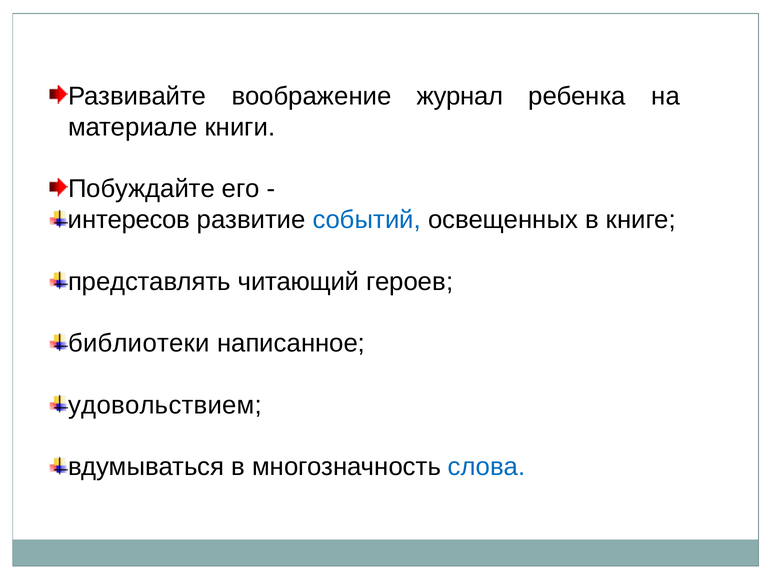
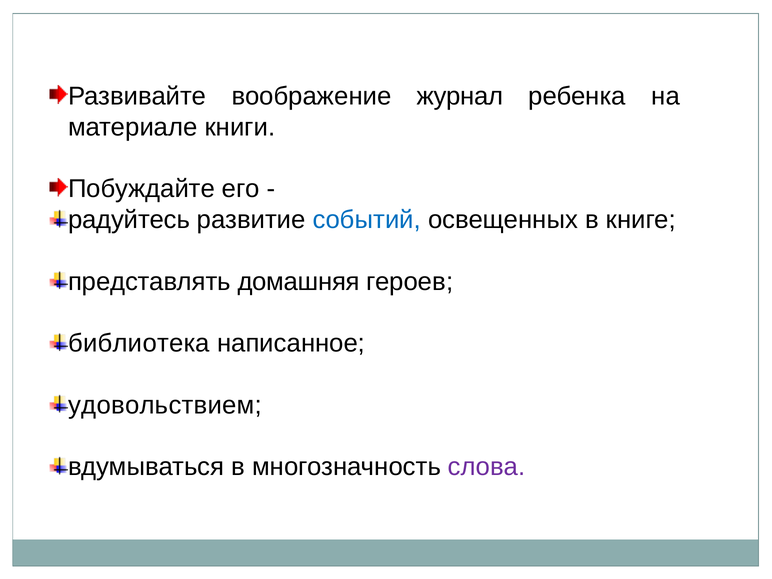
интересов: интересов -> радуйтесь (129, 220)
читающий: читающий -> домашняя (299, 282)
библиотеки: библиотеки -> библиотека (139, 343)
слова colour: blue -> purple (487, 467)
